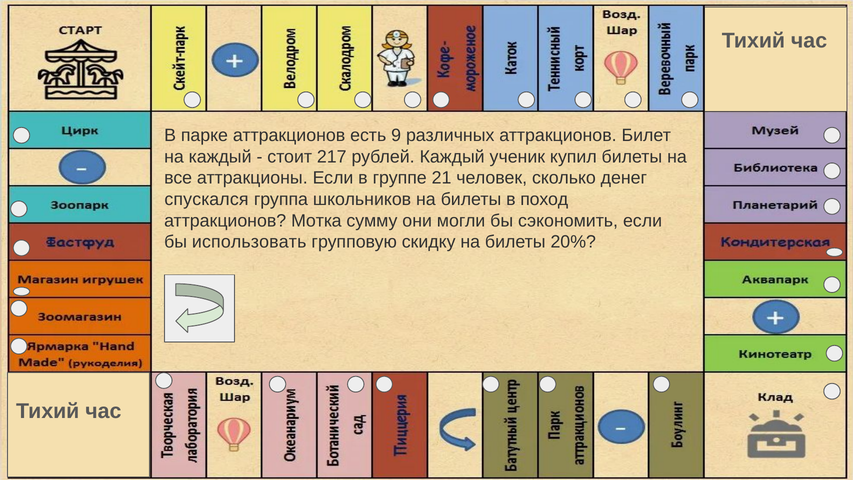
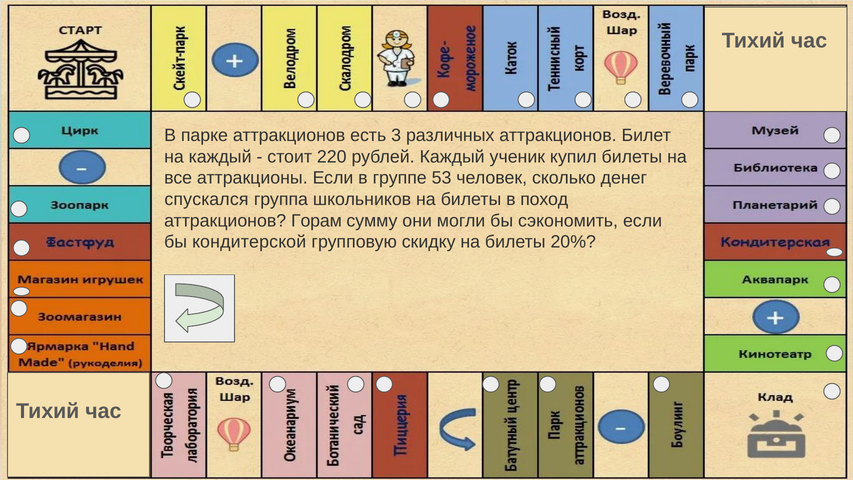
9: 9 -> 3 (396, 135)
217: 217 -> 220 (332, 157)
21: 21 -> 53 (442, 178)
Мотка: Мотка -> Горам (316, 221)
использовать: использовать -> кондитерской (249, 242)
